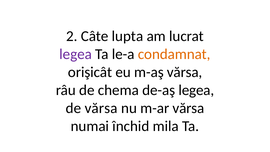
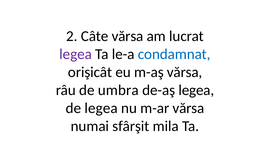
Câte lupta: lupta -> vărsa (128, 36)
condamnat colour: orange -> blue (174, 54)
chema: chema -> umbra (118, 90)
de vărsa: vărsa -> legea (101, 108)
închid: închid -> sfârşit (131, 126)
